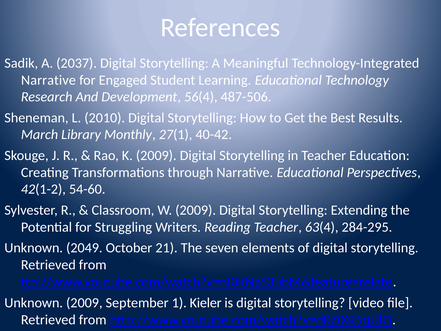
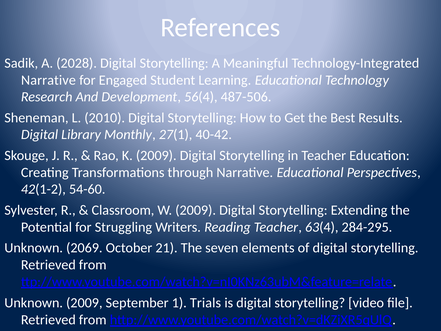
2037: 2037 -> 2028 (77, 63)
March: March -> Digital (40, 135)
2049: 2049 -> 2069 (84, 248)
Kieler: Kieler -> Trials (206, 303)
